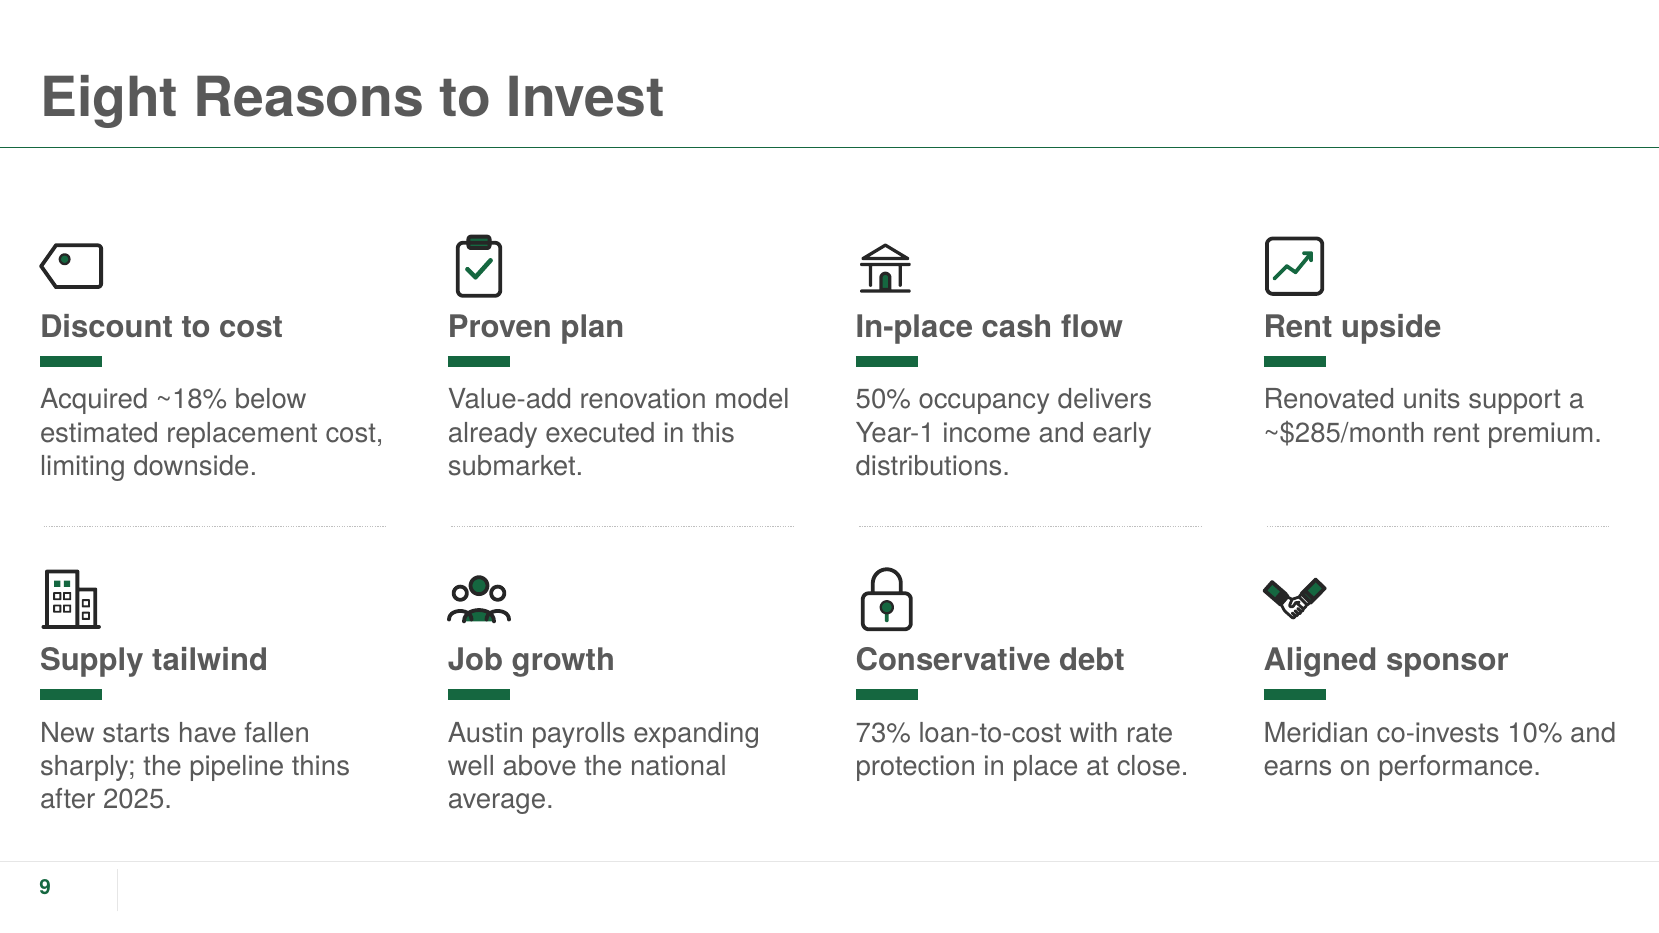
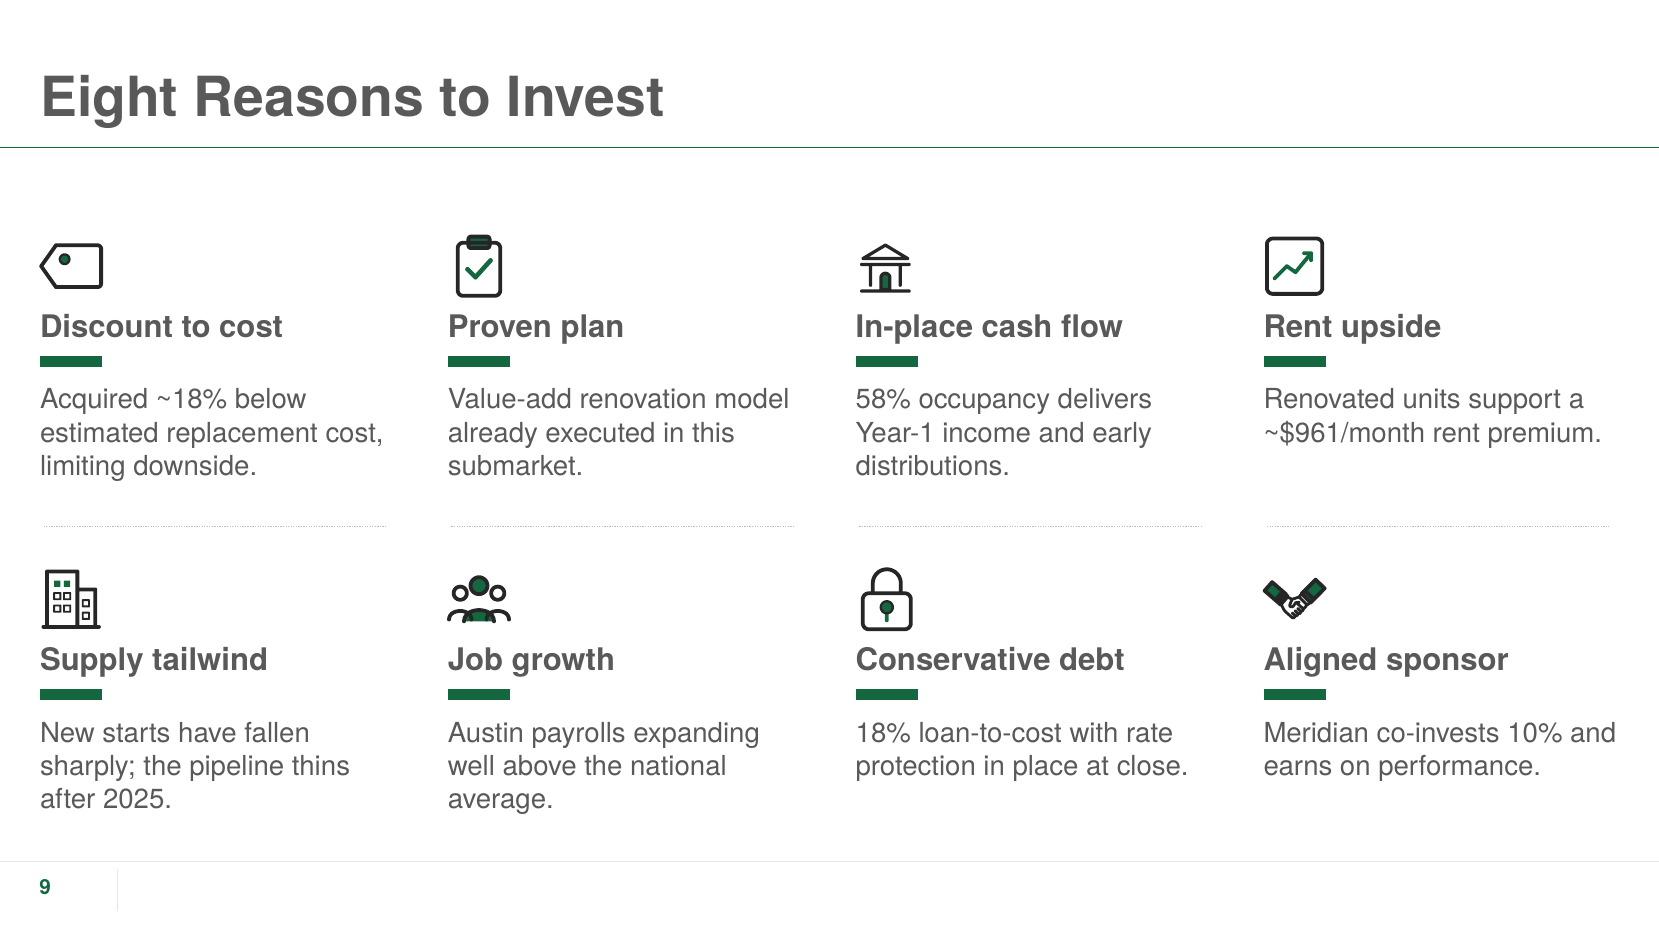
50%: 50% -> 58% (883, 400)
~$285/month: ~$285/month -> ~$961/month (1344, 433)
73%: 73% -> 18% (883, 733)
